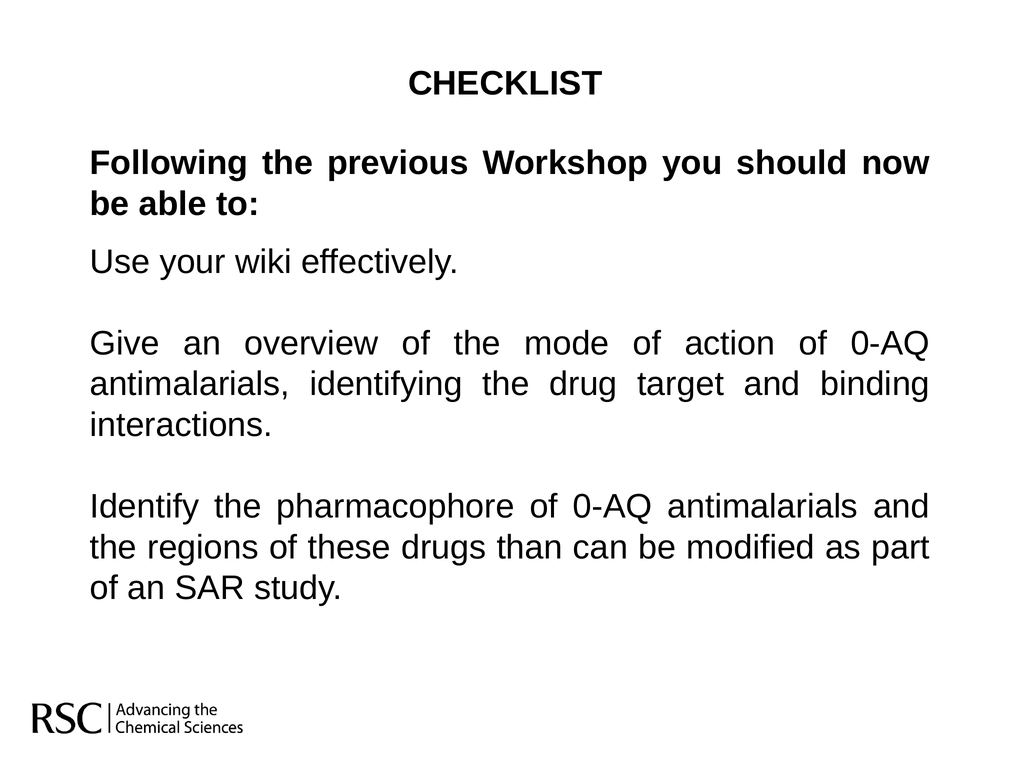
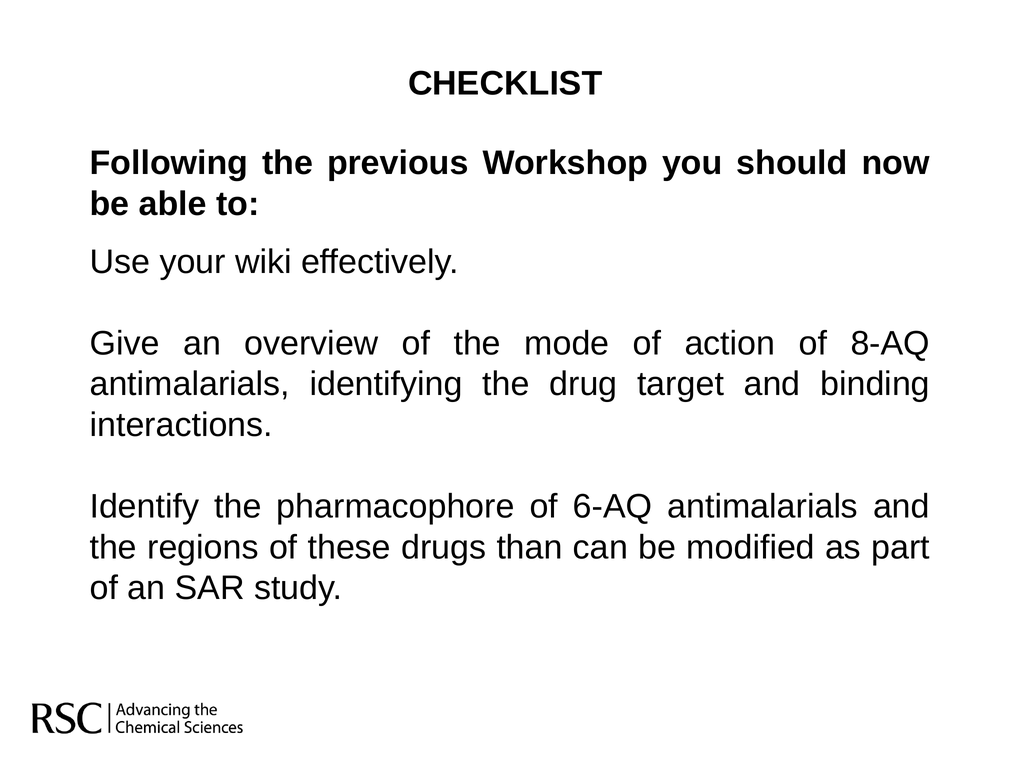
action of 0-AQ: 0-AQ -> 8-AQ (890, 343)
pharmacophore of 0-AQ: 0-AQ -> 6-AQ (613, 507)
